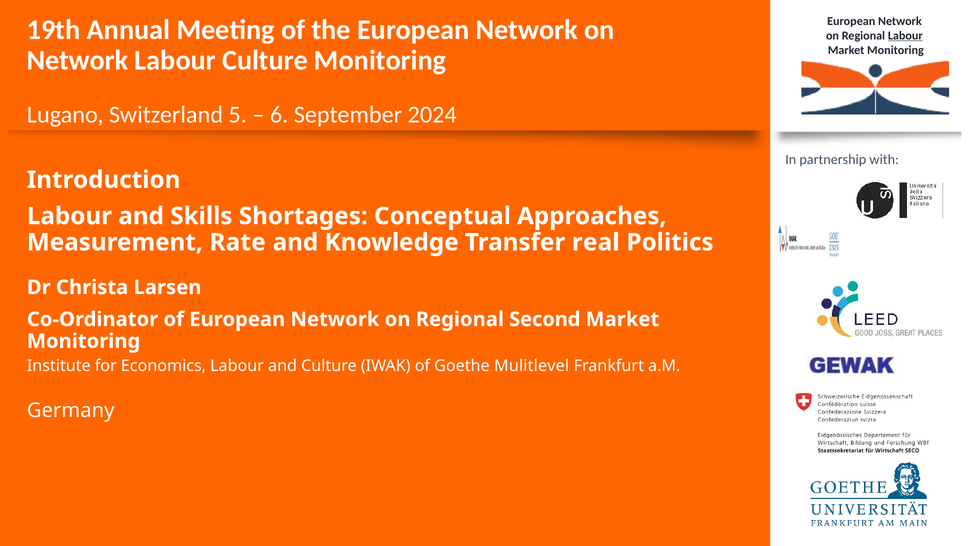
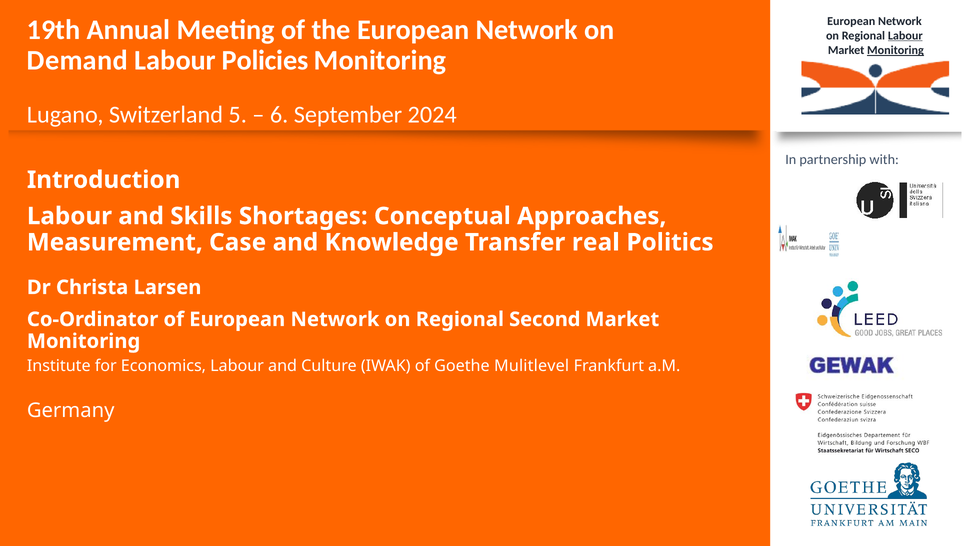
Monitoring underline: none -> present (895, 50)
Network: Network -> Demand (77, 60)
Labour Culture: Culture -> Policies (265, 60)
Rate: Rate -> Case (238, 242)
